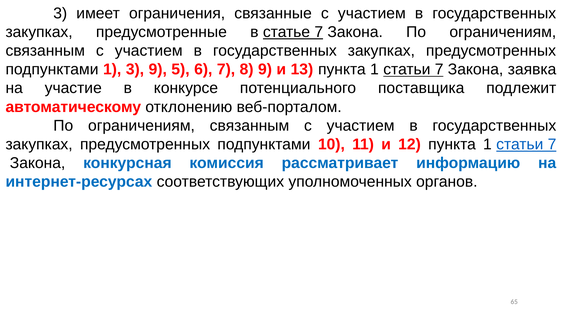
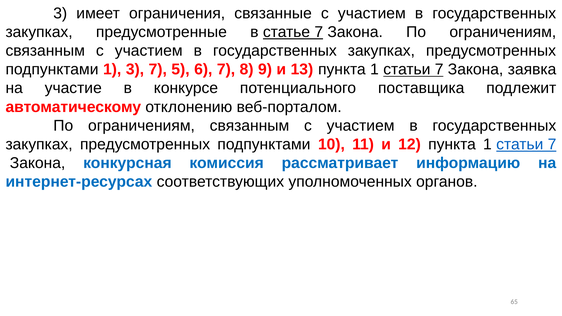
3 9: 9 -> 7 (158, 69)
